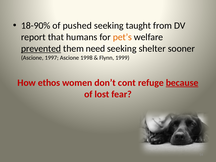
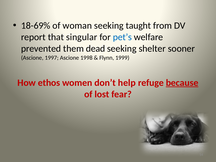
18-90%: 18-90% -> 18-69% (36, 26)
pushed: pushed -> woman (77, 26)
humans: humans -> singular (82, 37)
pet’s colour: orange -> blue (122, 37)
prevented underline: present -> none (41, 49)
need: need -> dead (95, 49)
cont: cont -> help (127, 83)
